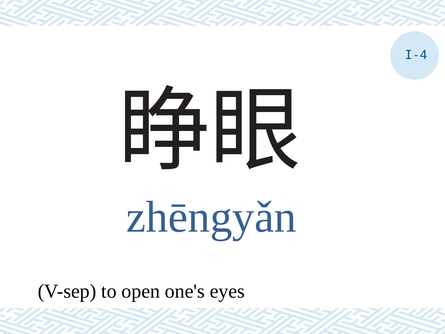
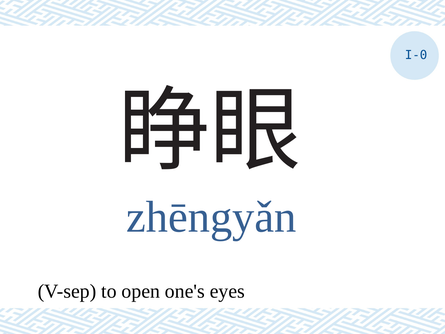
I-4: I-4 -> I-0 (416, 55)
